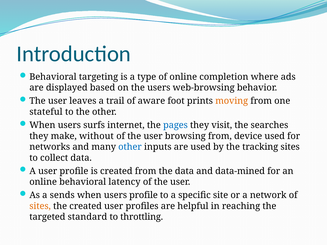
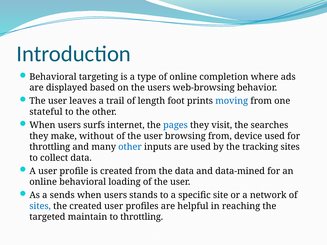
aware: aware -> length (151, 101)
moving colour: orange -> blue (232, 101)
networks: networks -> throttling (50, 147)
latency: latency -> loading (125, 182)
users profile: profile -> stands (143, 195)
sites colour: orange -> blue (40, 206)
standard: standard -> maintain (87, 217)
